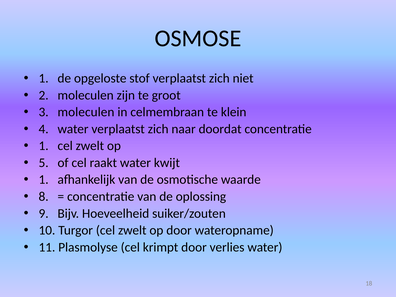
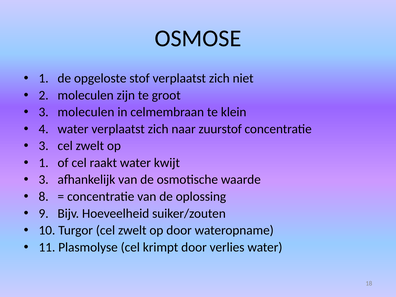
doordat: doordat -> zuurstof (220, 129)
1: 1 -> 3 (44, 146)
5: 5 -> 1 (44, 163)
1: 1 -> 3 (44, 180)
